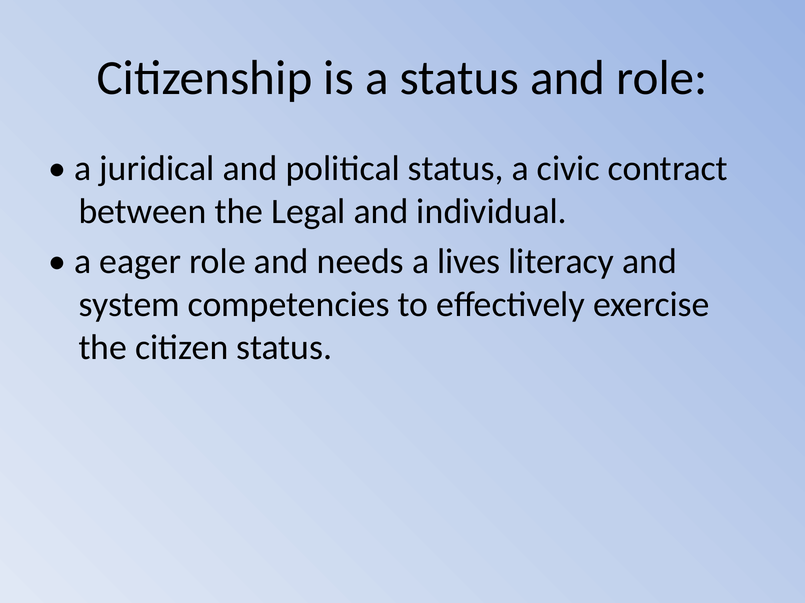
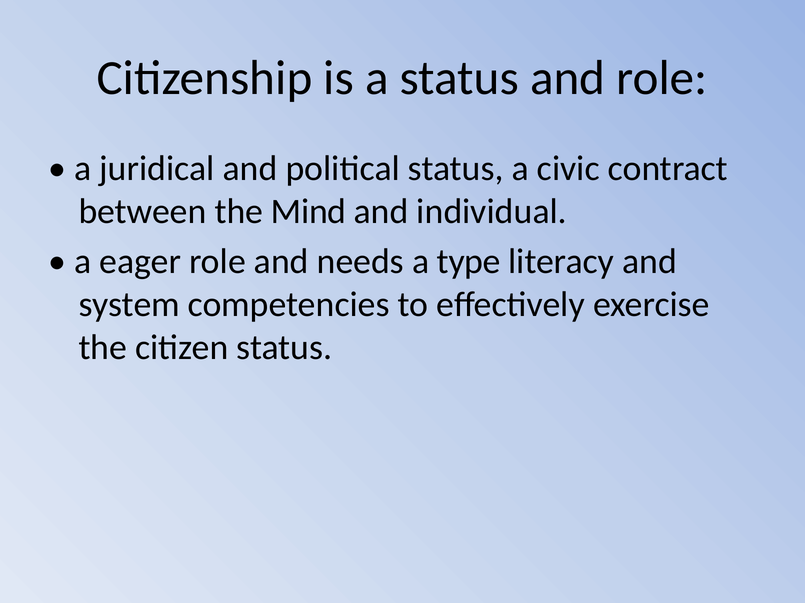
Legal: Legal -> Mind (309, 212)
lives: lives -> type (469, 262)
